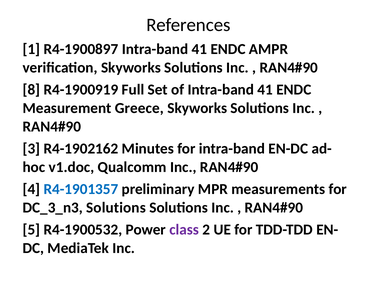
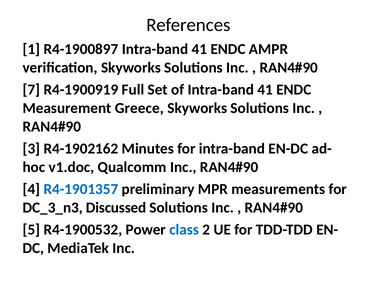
8: 8 -> 7 (31, 89)
DC_3_n3 Solutions: Solutions -> Discussed (116, 207)
class colour: purple -> blue (184, 229)
